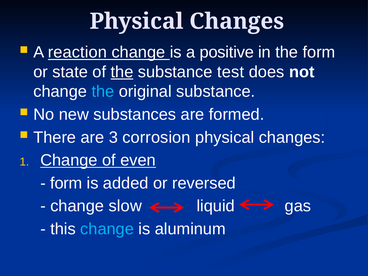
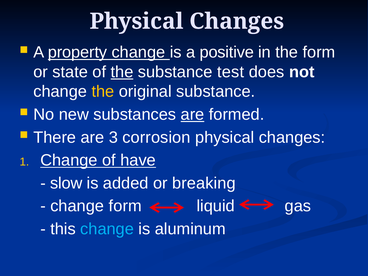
reaction: reaction -> property (78, 52)
the colour: light blue -> yellow (103, 92)
are underline: none -> present (193, 114)
even: even -> have (138, 160)
form: form -> slow (66, 183)
reversed: reversed -> breaking (204, 183)
change slow: slow -> form (125, 206)
